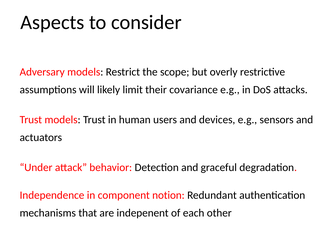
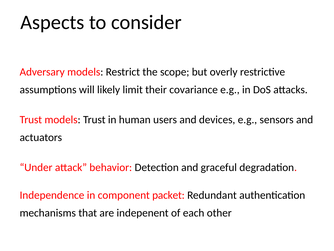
notion: notion -> packet (168, 195)
